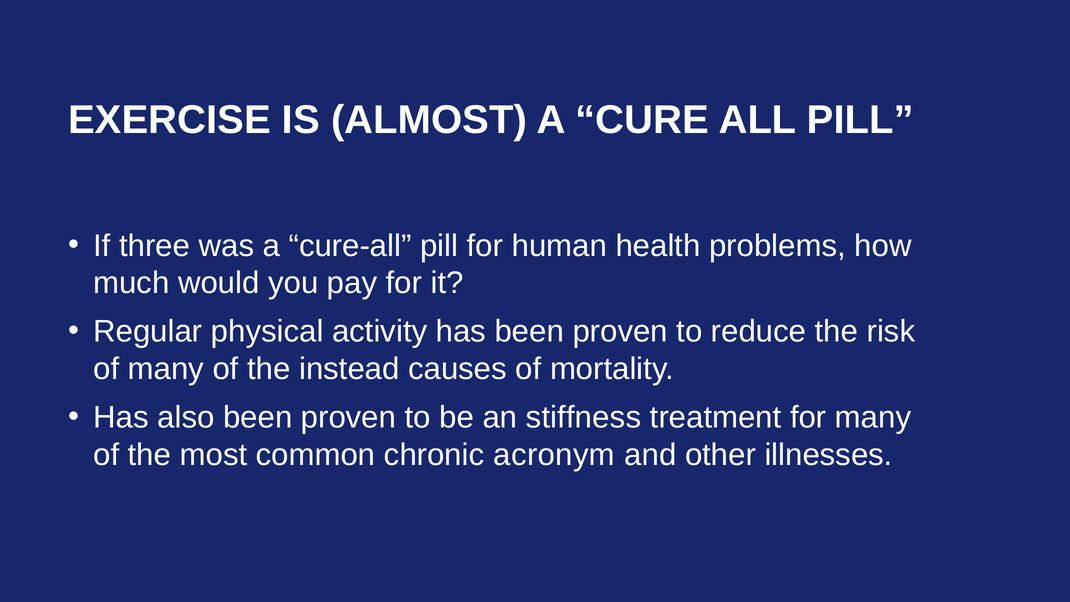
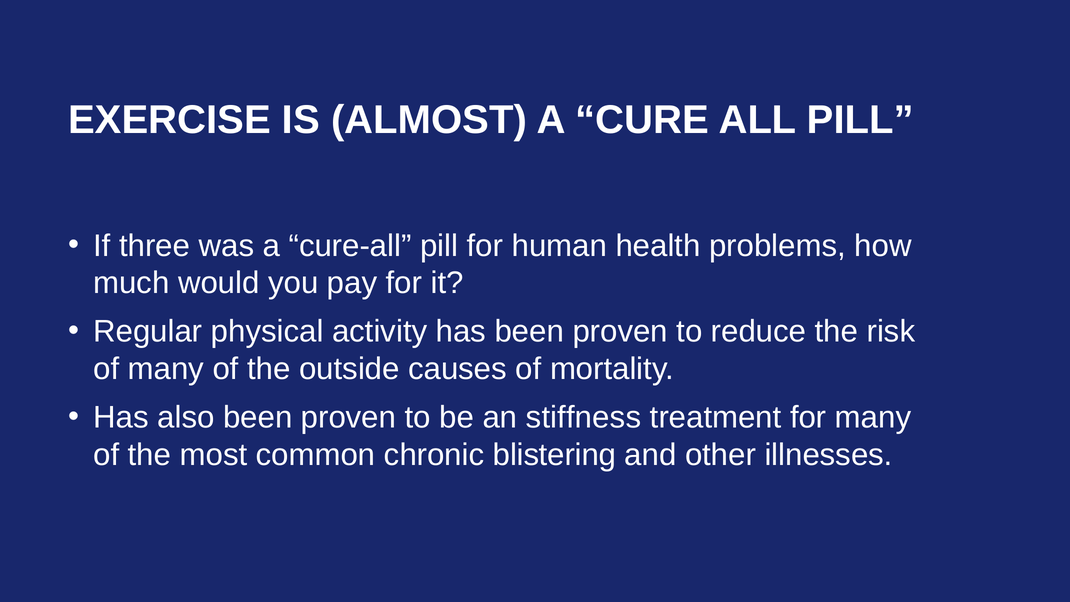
instead: instead -> outside (349, 369)
acronym: acronym -> blistering (554, 455)
